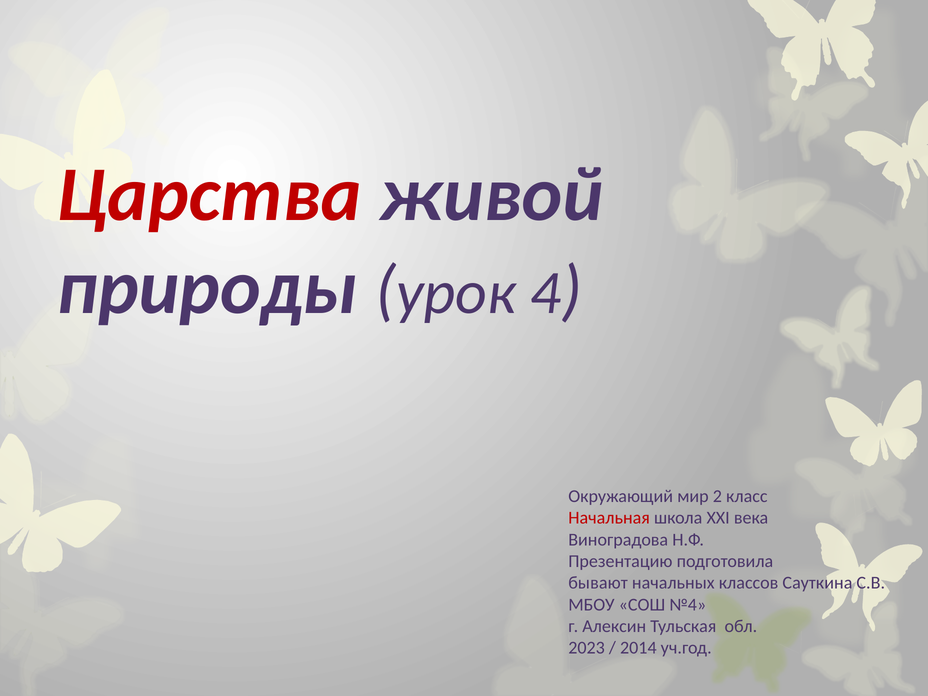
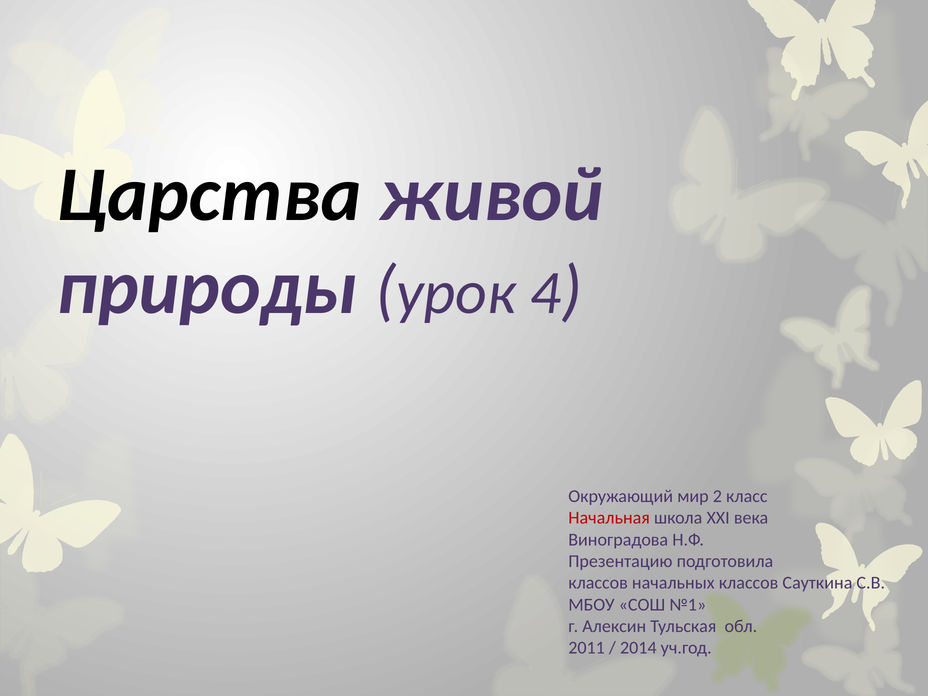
Царства colour: red -> black (209, 195)
бывают: бывают -> классов (598, 583)
№4: №4 -> №1 (688, 605)
2023: 2023 -> 2011 (587, 648)
